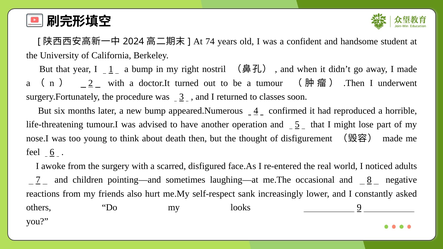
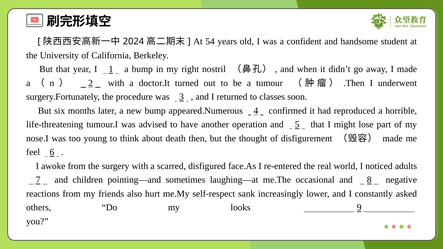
74: 74 -> 54 (210, 42)
